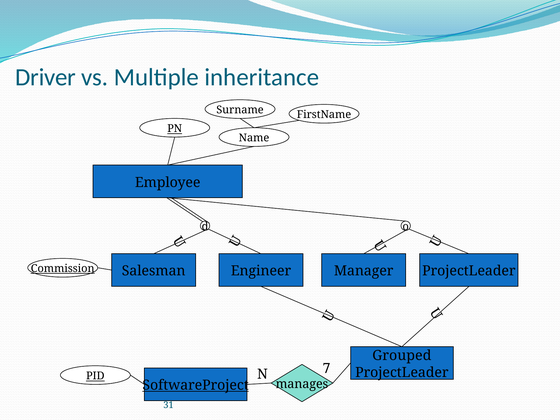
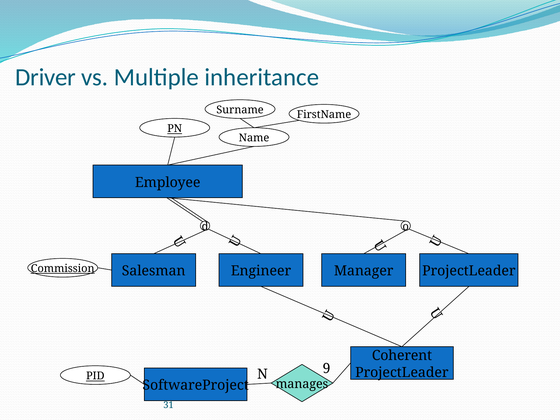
Grouped: Grouped -> Coherent (402, 356)
7: 7 -> 9 (327, 369)
SoftwareProject underline: present -> none (196, 385)
